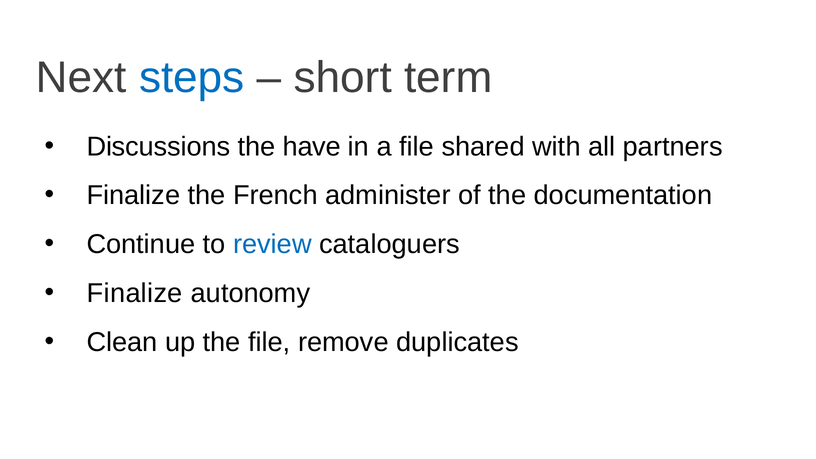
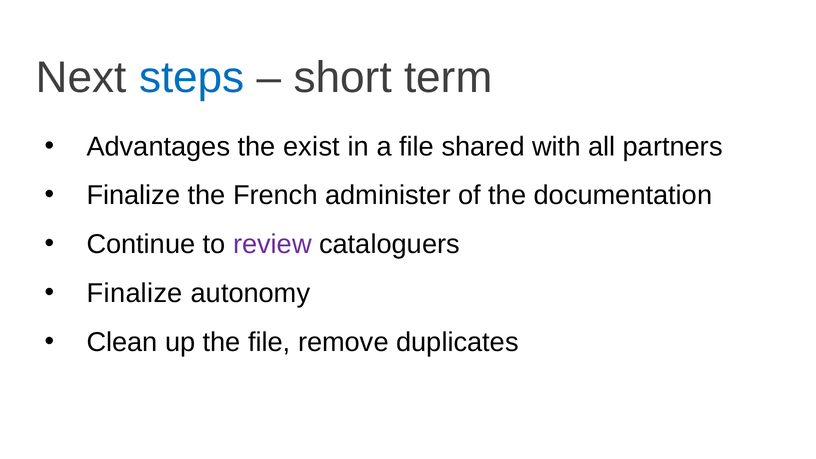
Discussions: Discussions -> Advantages (158, 147)
have: have -> exist (312, 147)
review colour: blue -> purple (272, 244)
